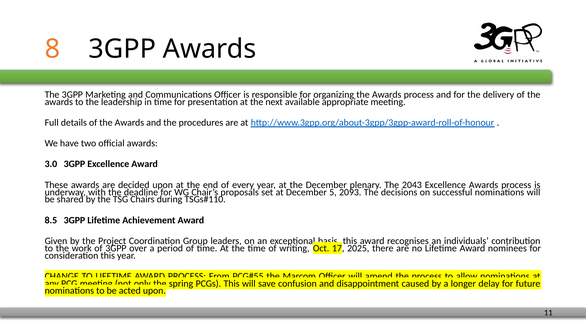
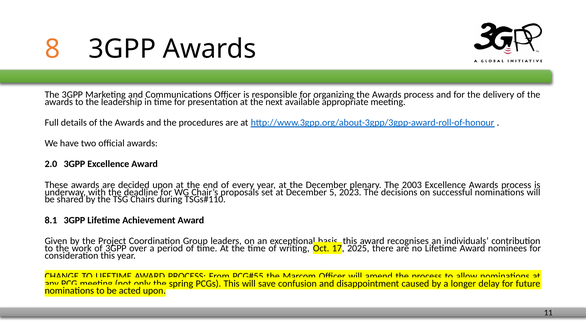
3.0: 3.0 -> 2.0 (51, 164)
2043: 2043 -> 2003 (412, 185)
2093: 2093 -> 2023 (350, 192)
8.5: 8.5 -> 8.1 (51, 221)
